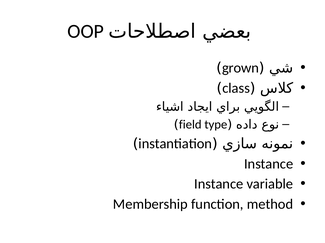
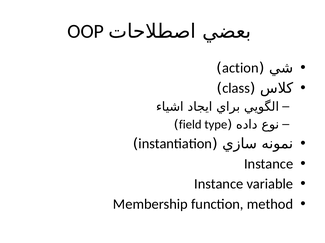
grown: grown -> action (240, 68)
